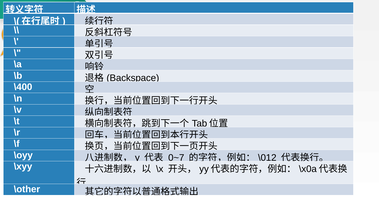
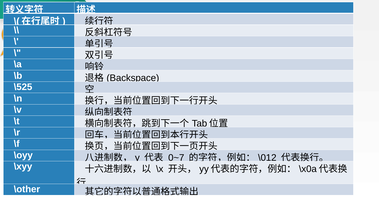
\400: \400 -> \525 (23, 87)
